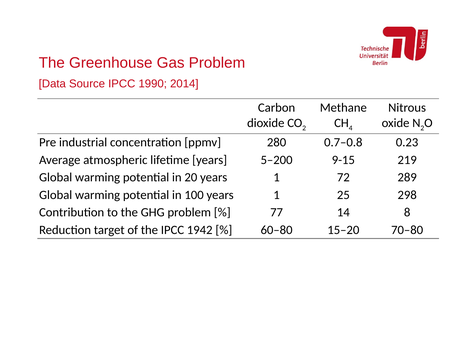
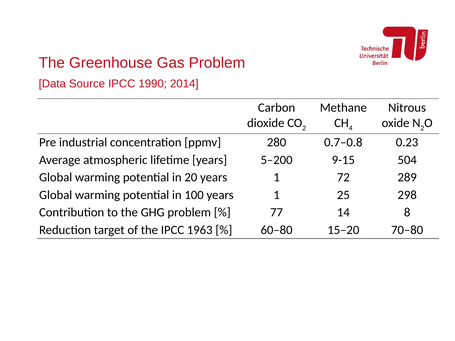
219: 219 -> 504 (407, 160)
1942: 1942 -> 1963 (200, 230)
